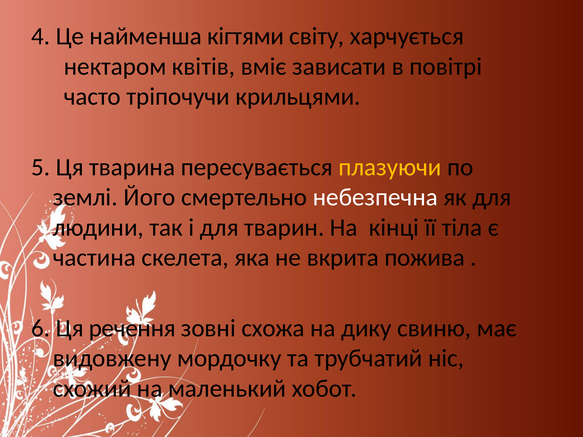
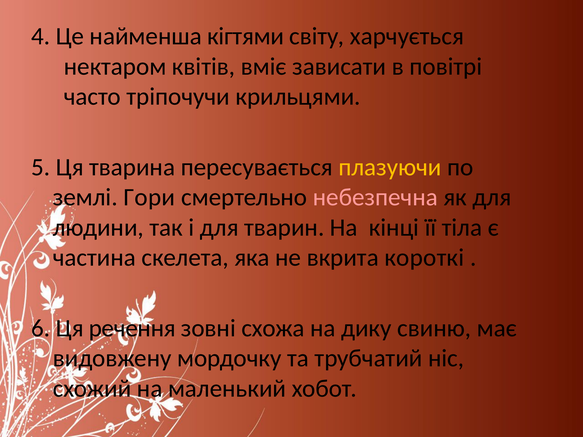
Його: Його -> Гори (149, 197)
небезпечна colour: white -> pink (375, 197)
пожива: пожива -> короткі (424, 258)
